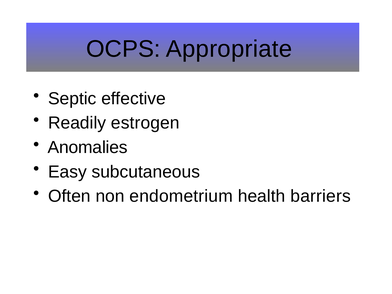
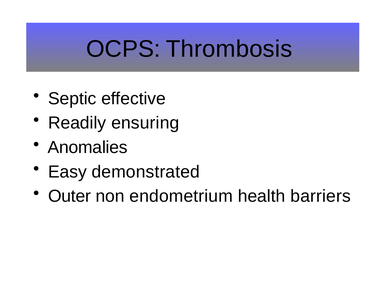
Appropriate: Appropriate -> Thrombosis (229, 49)
estrogen: estrogen -> ensuring (145, 123)
subcutaneous: subcutaneous -> demonstrated (146, 172)
Often: Often -> Outer (69, 196)
